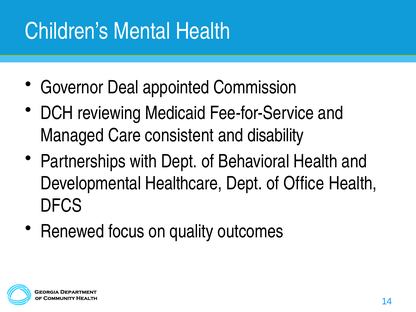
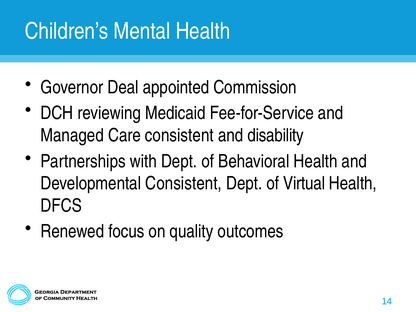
Developmental Healthcare: Healthcare -> Consistent (184, 183)
Office: Office -> Virtual (304, 183)
